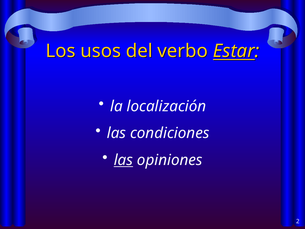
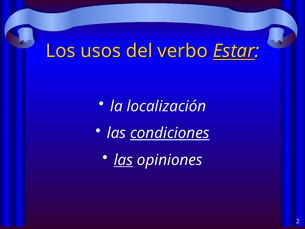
condiciones underline: none -> present (170, 133)
